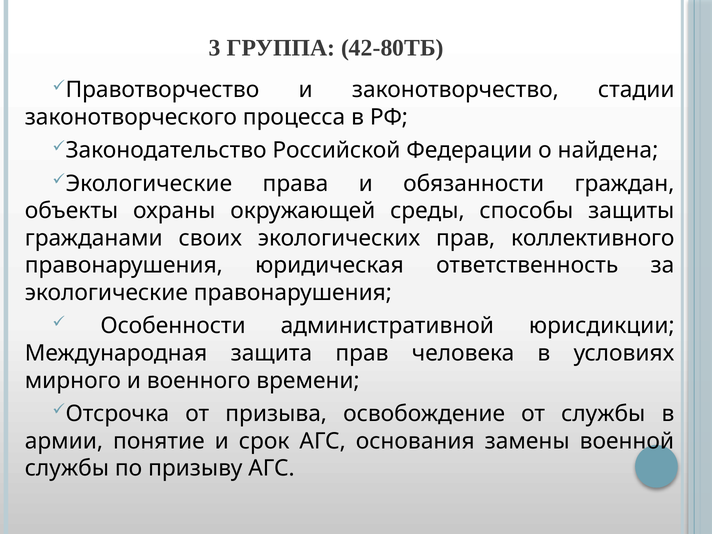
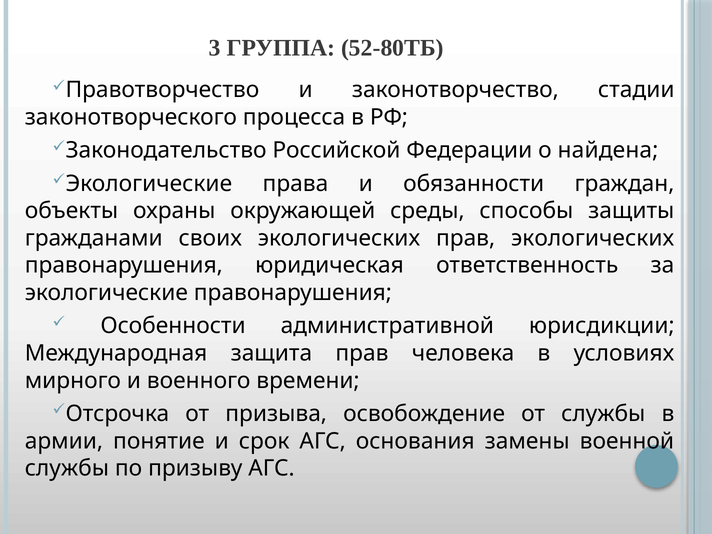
42-80ТБ: 42-80ТБ -> 52-80ТБ (392, 48)
прав коллективного: коллективного -> экологических (593, 238)
